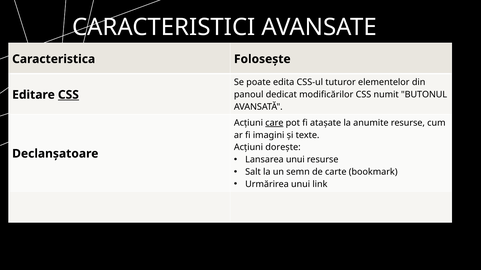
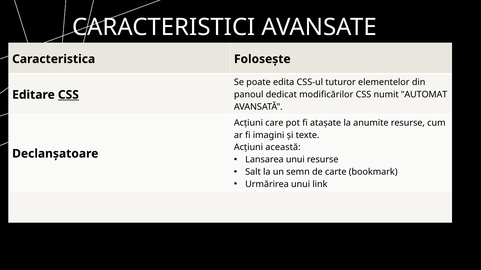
BUTONUL: BUTONUL -> AUTOMAT (424, 95)
care underline: present -> none (274, 123)
dorește: dorește -> această (283, 148)
